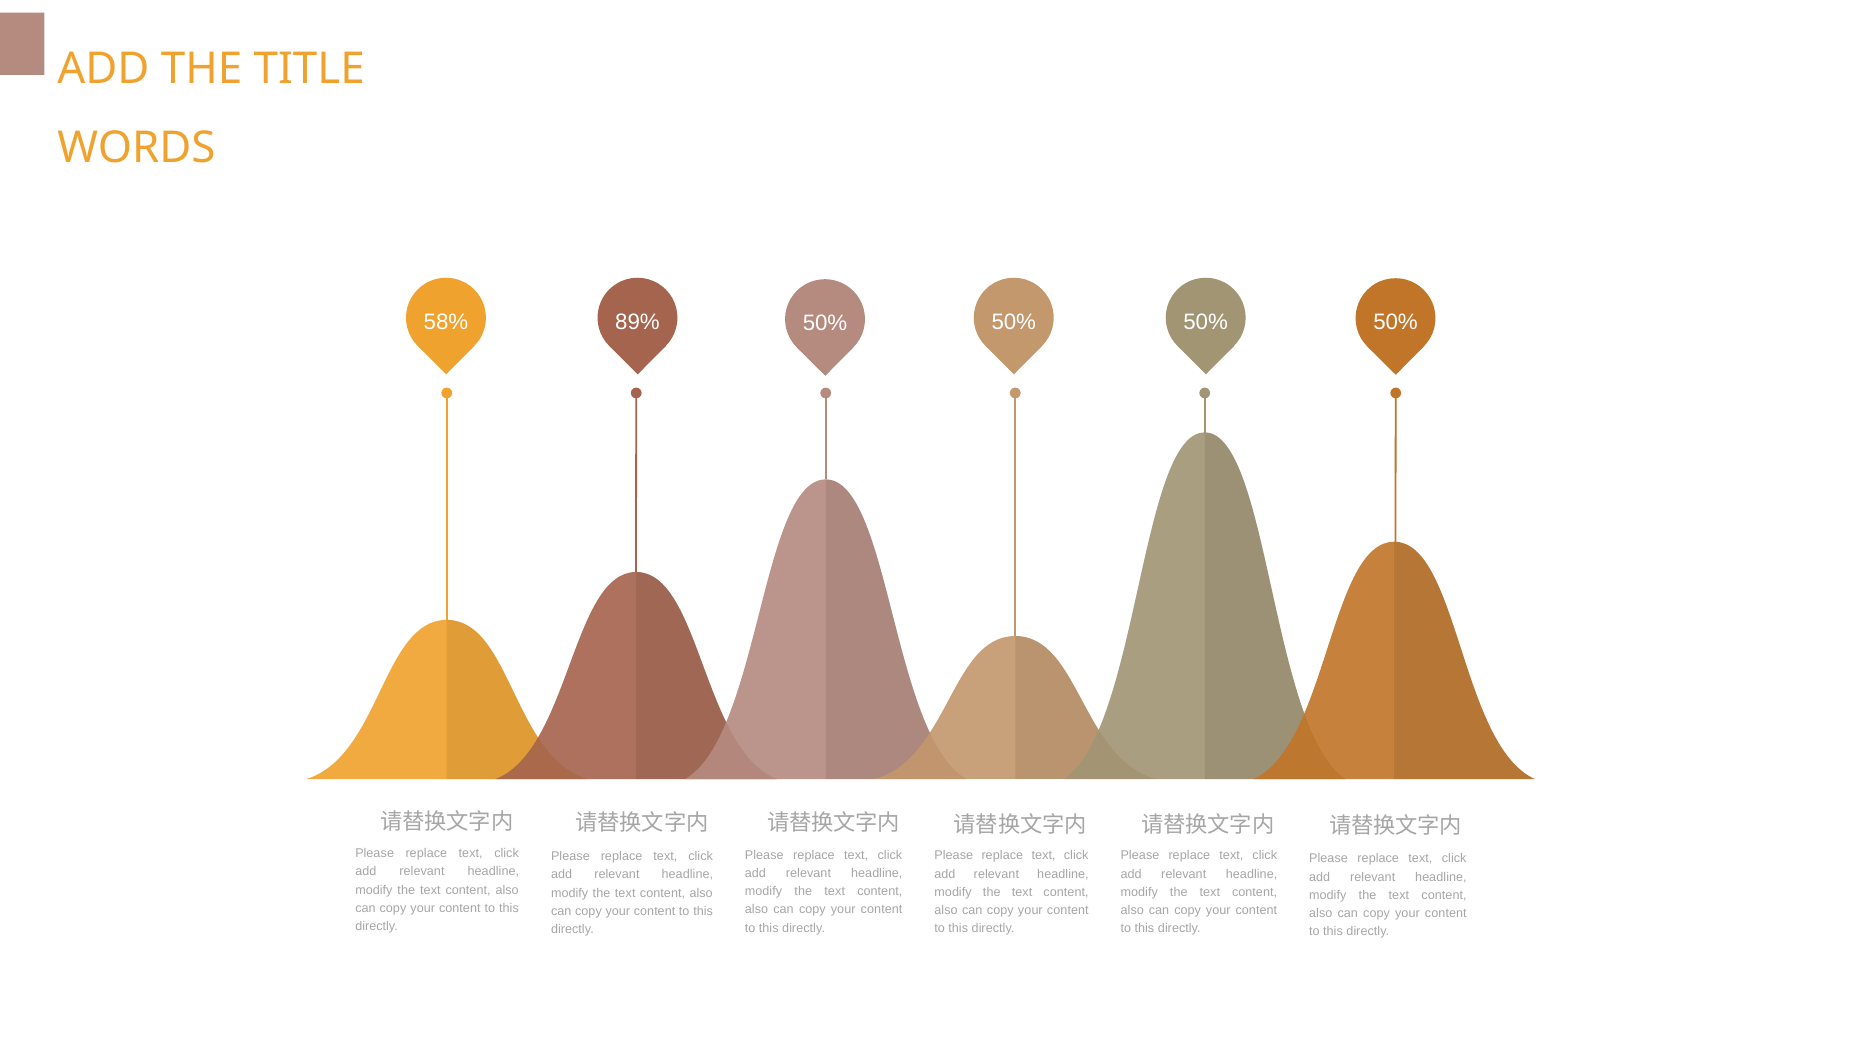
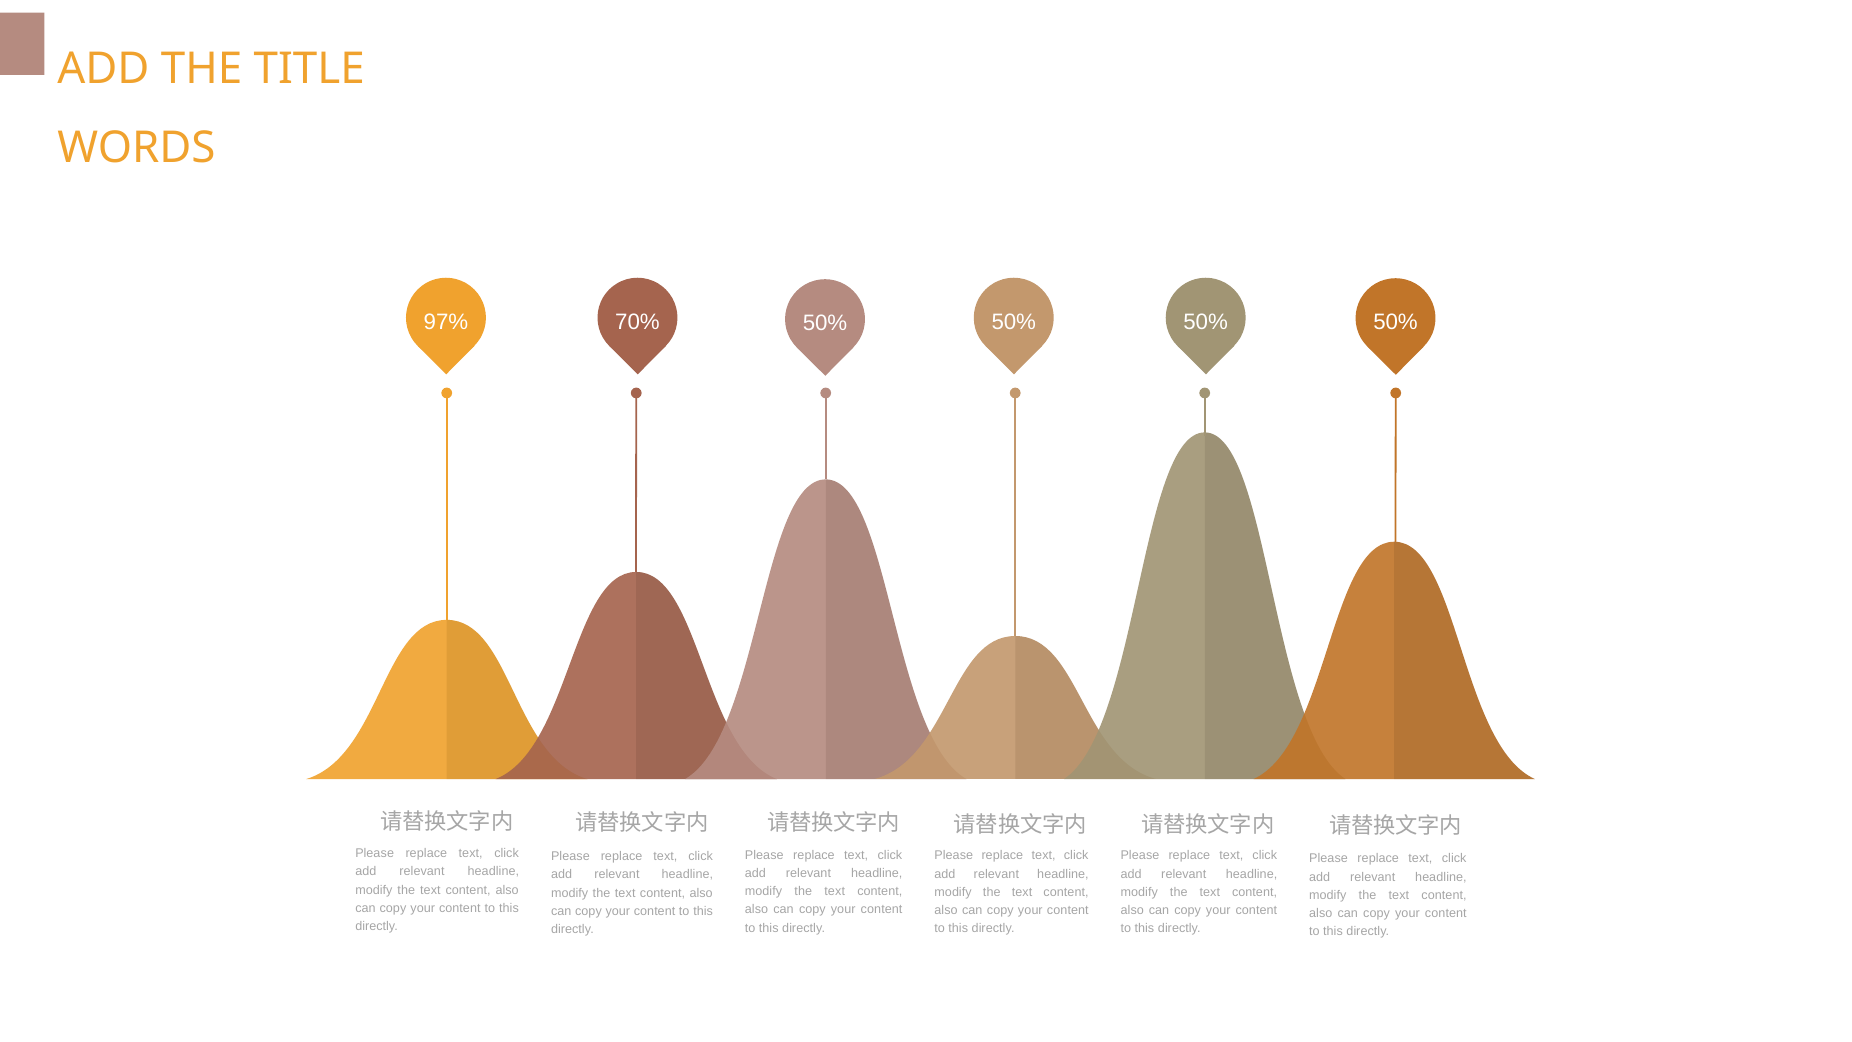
58%: 58% -> 97% (446, 322)
89%: 89% -> 70% (637, 322)
